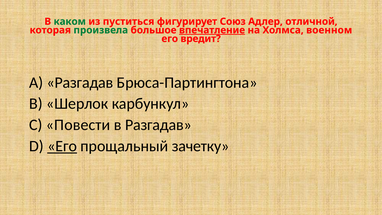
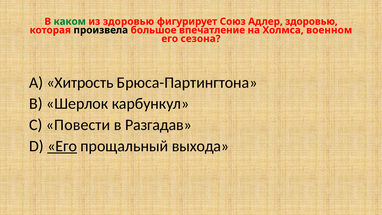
из пуститься: пуститься -> здоровью (129, 22)
Адлер отличной: отличной -> здоровью (311, 22)
произвела colour: green -> black (101, 30)
впечатление underline: present -> none (212, 30)
вредит: вредит -> сезона (201, 39)
A Разгадав: Разгадав -> Хитрость (80, 82)
зачетку: зачетку -> выхода (200, 146)
